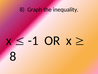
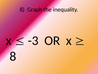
-1: -1 -> -3 (33, 40)
